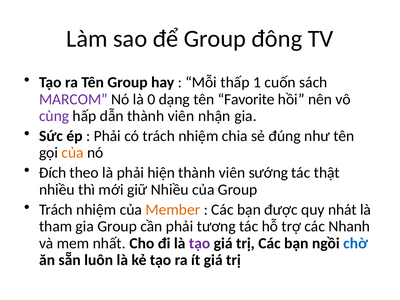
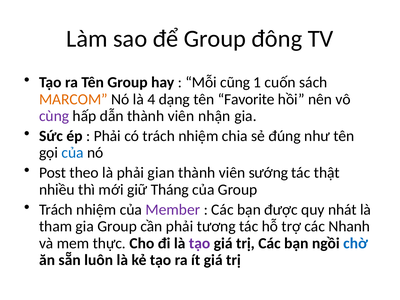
thấp: thấp -> cũng (235, 82)
MARCOM colour: purple -> orange (73, 99)
0: 0 -> 4 (151, 99)
của colour: orange -> blue (73, 153)
Đích: Đích -> Post (53, 173)
hiện: hiện -> gian (161, 173)
giữ Nhiều: Nhiều -> Tháng (170, 190)
Member colour: orange -> purple (173, 210)
nhất: nhất -> thực (109, 243)
